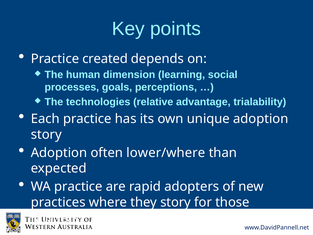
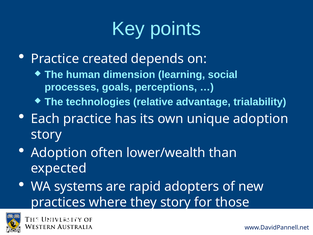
lower/where: lower/where -> lower/wealth (166, 153)
WA practice: practice -> systems (78, 186)
